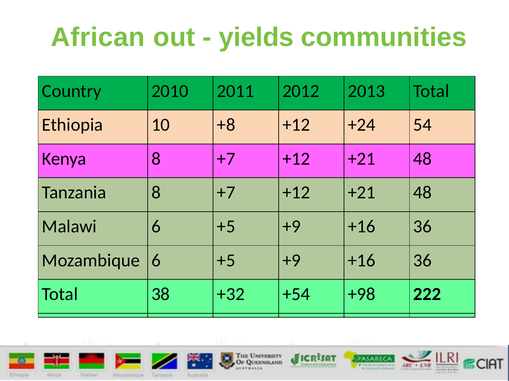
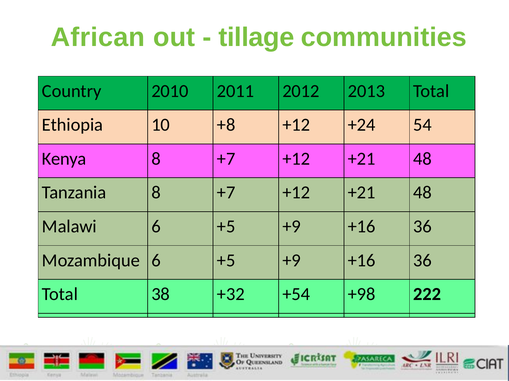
yields: yields -> tillage (256, 37)
